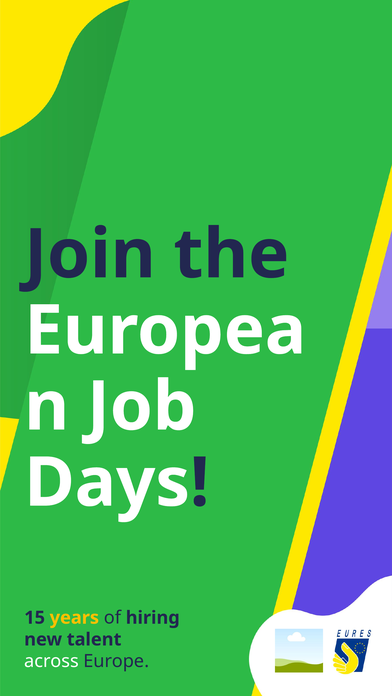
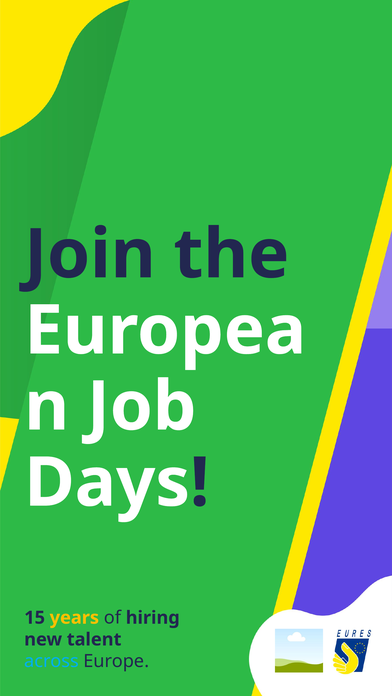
across colour: white -> light blue (51, 662)
